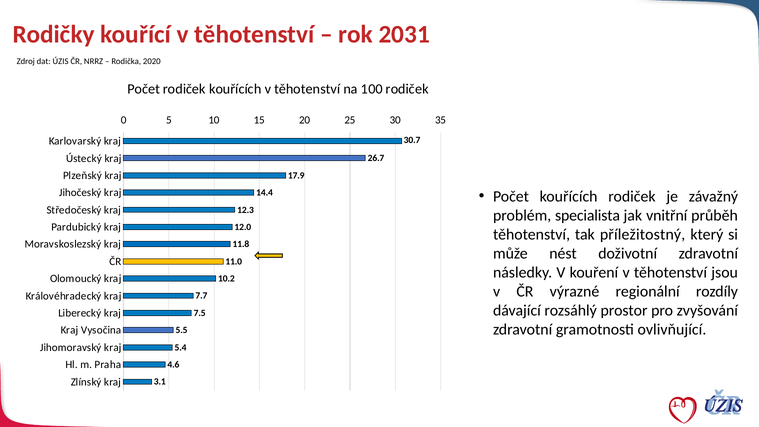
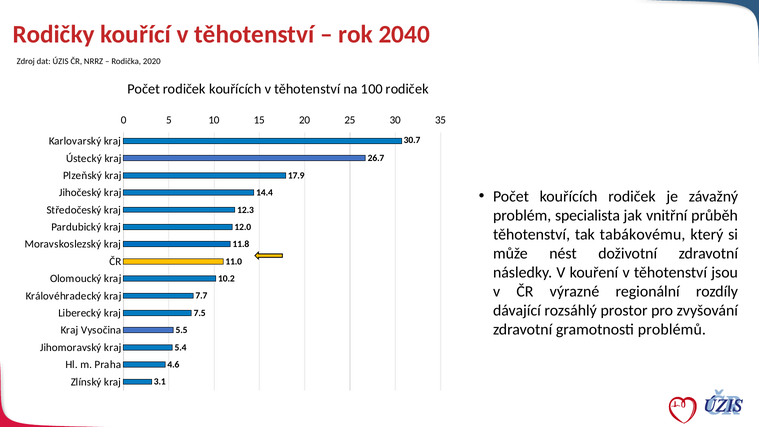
2031: 2031 -> 2040 (404, 35)
příležitostný: příležitostný -> tabákovému (643, 235)
ovlivňující: ovlivňující -> problémů (672, 329)
